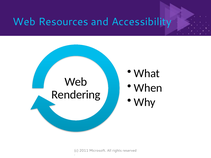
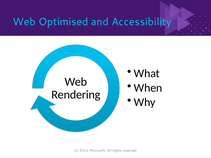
Resources: Resources -> Optimised (63, 22)
